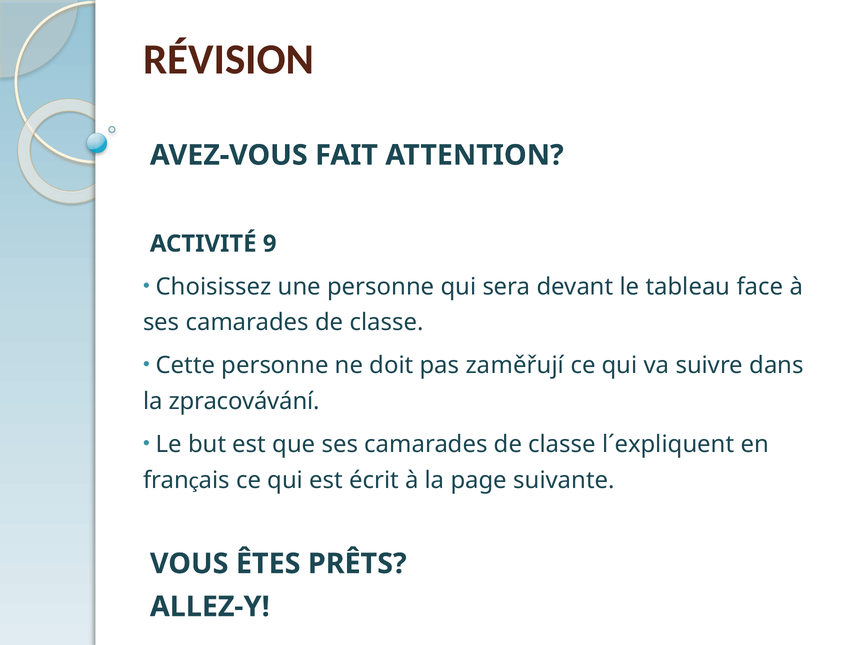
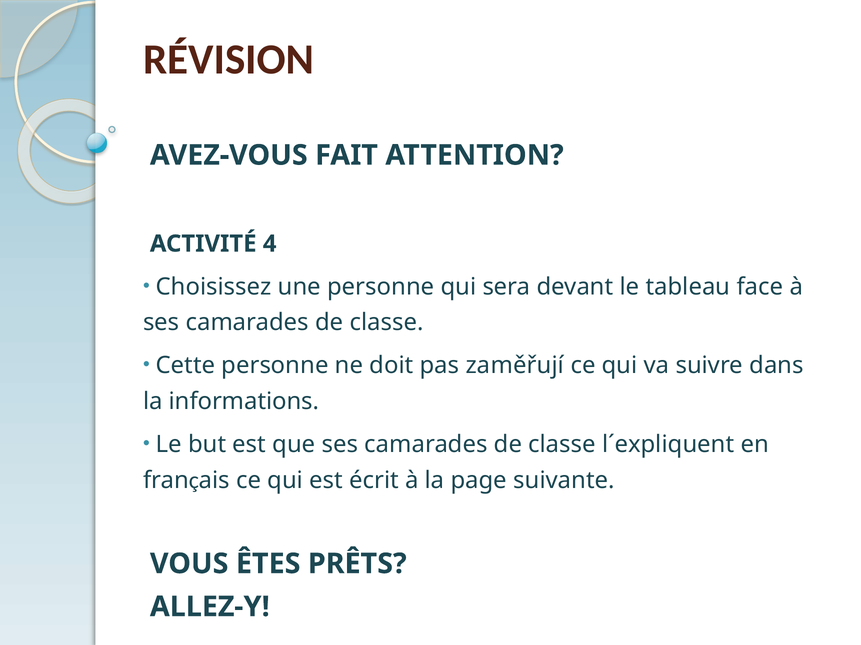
9: 9 -> 4 (270, 244)
zpracovávání: zpracovávání -> informations (244, 402)
